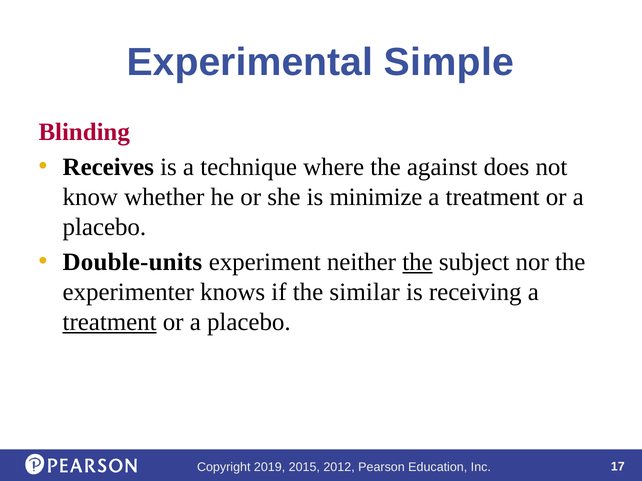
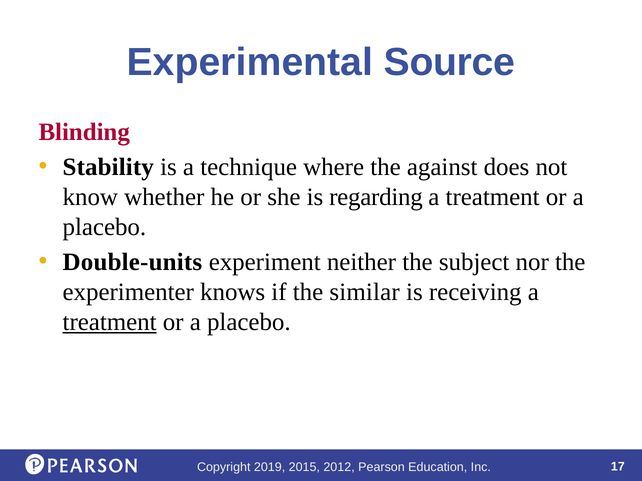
Simple: Simple -> Source (449, 62)
Receives: Receives -> Stability (108, 167)
minimize: minimize -> regarding (376, 197)
the underline: present -> none (417, 262)
